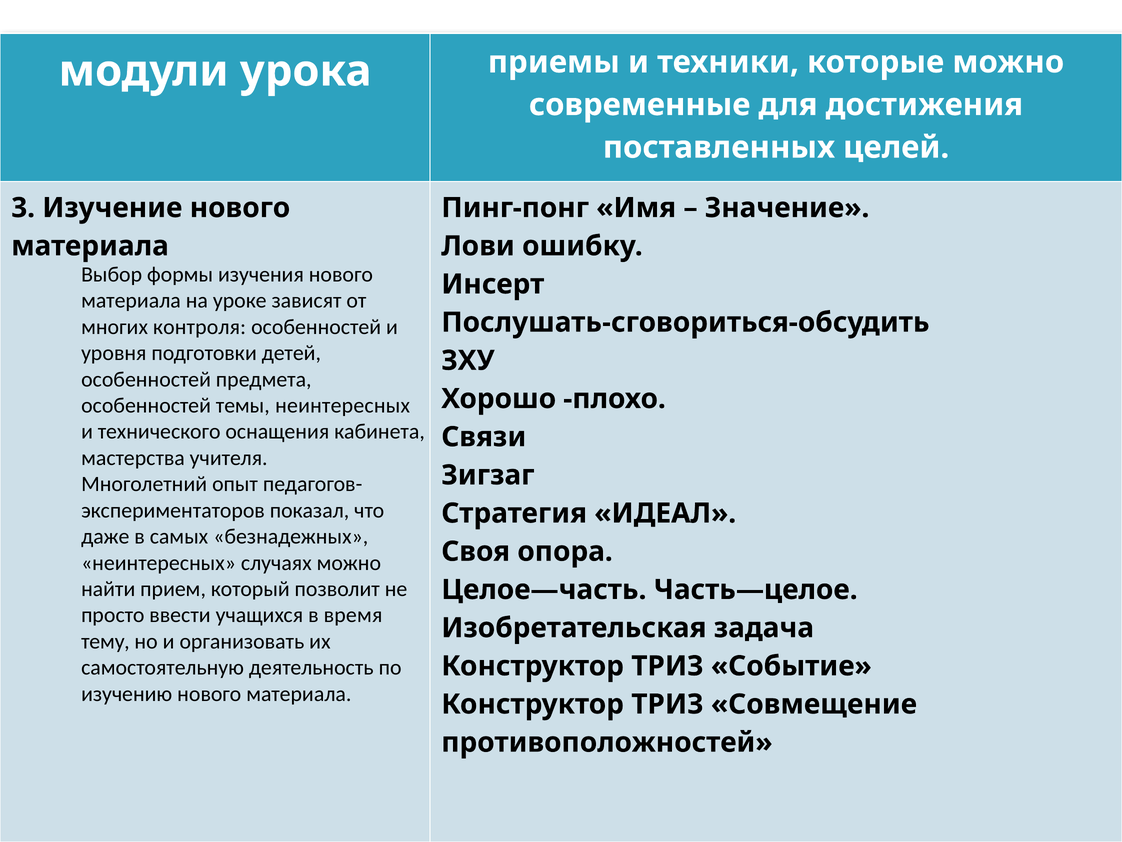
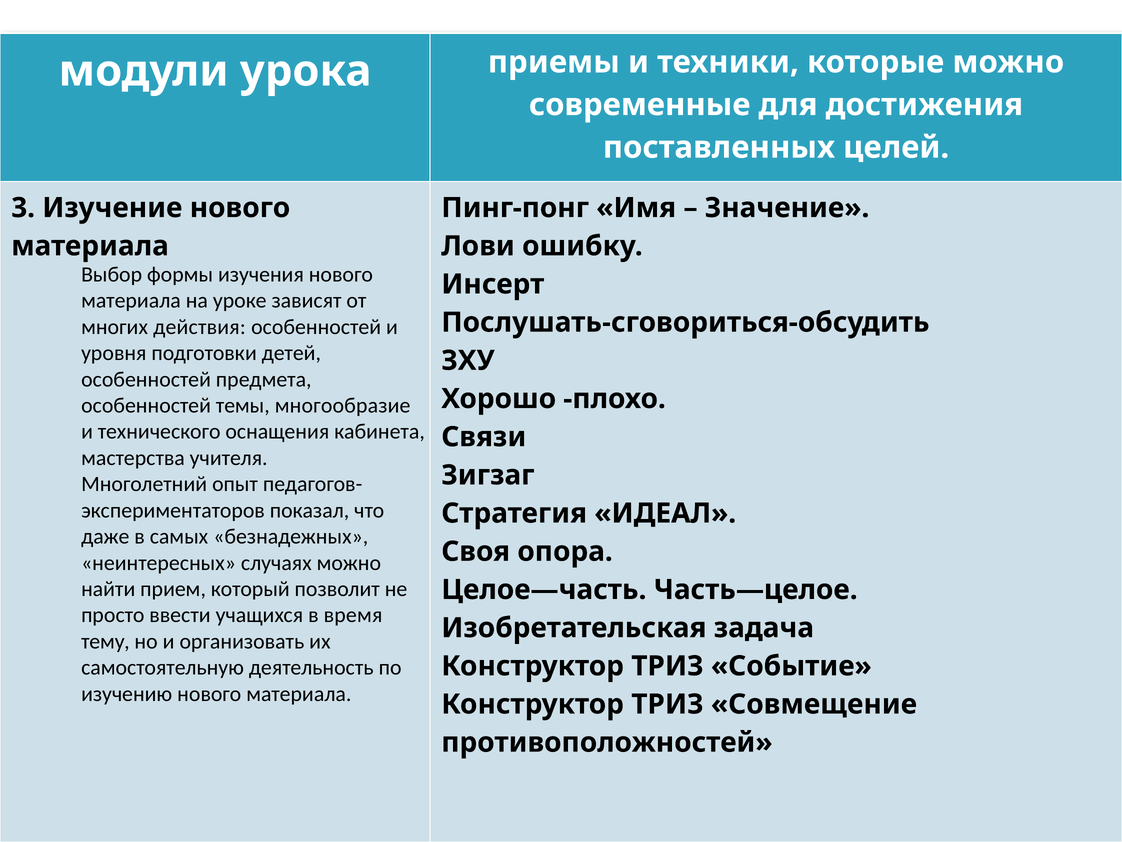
контроля: контроля -> действия (199, 327)
темы неинтересных: неинтересных -> многообразие (343, 405)
